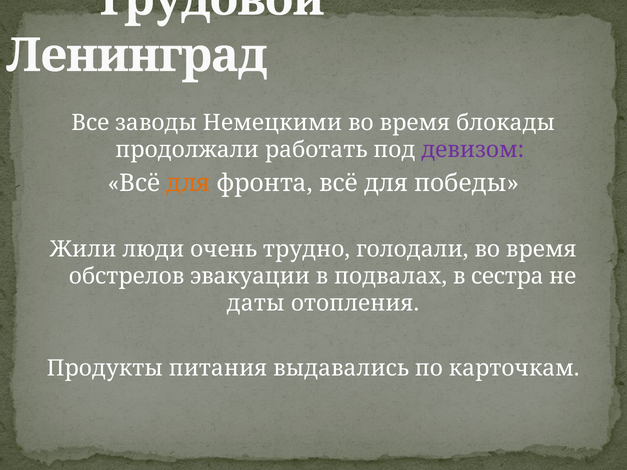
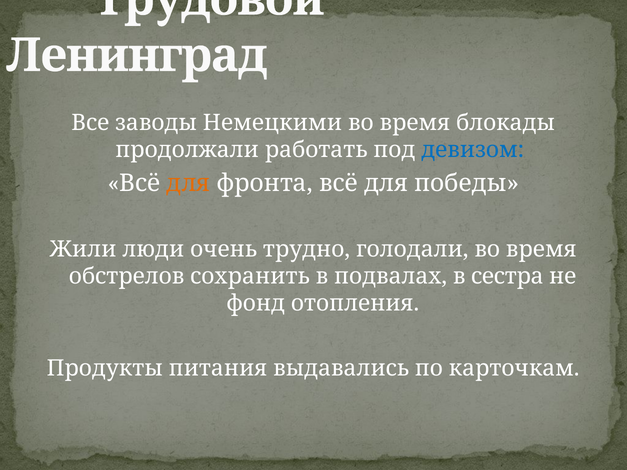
девизом colour: purple -> blue (473, 150)
эвакуации: эвакуации -> сохранить (250, 276)
даты: даты -> фонд (256, 303)
